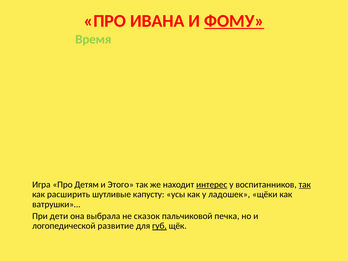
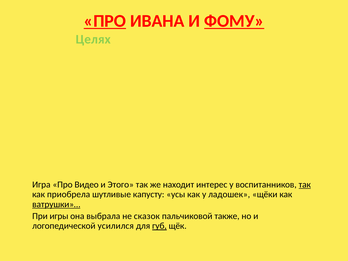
ПРО underline: none -> present (105, 21)
Время: Время -> Целях (93, 39)
Детям: Детям -> Видео (87, 185)
интерес underline: present -> none (212, 185)
расширить: расширить -> приобрела (69, 194)
ватрушки»… underline: none -> present (56, 204)
дети: дети -> игры (59, 216)
печка: печка -> также (227, 216)
развитие: развитие -> усилился (116, 226)
